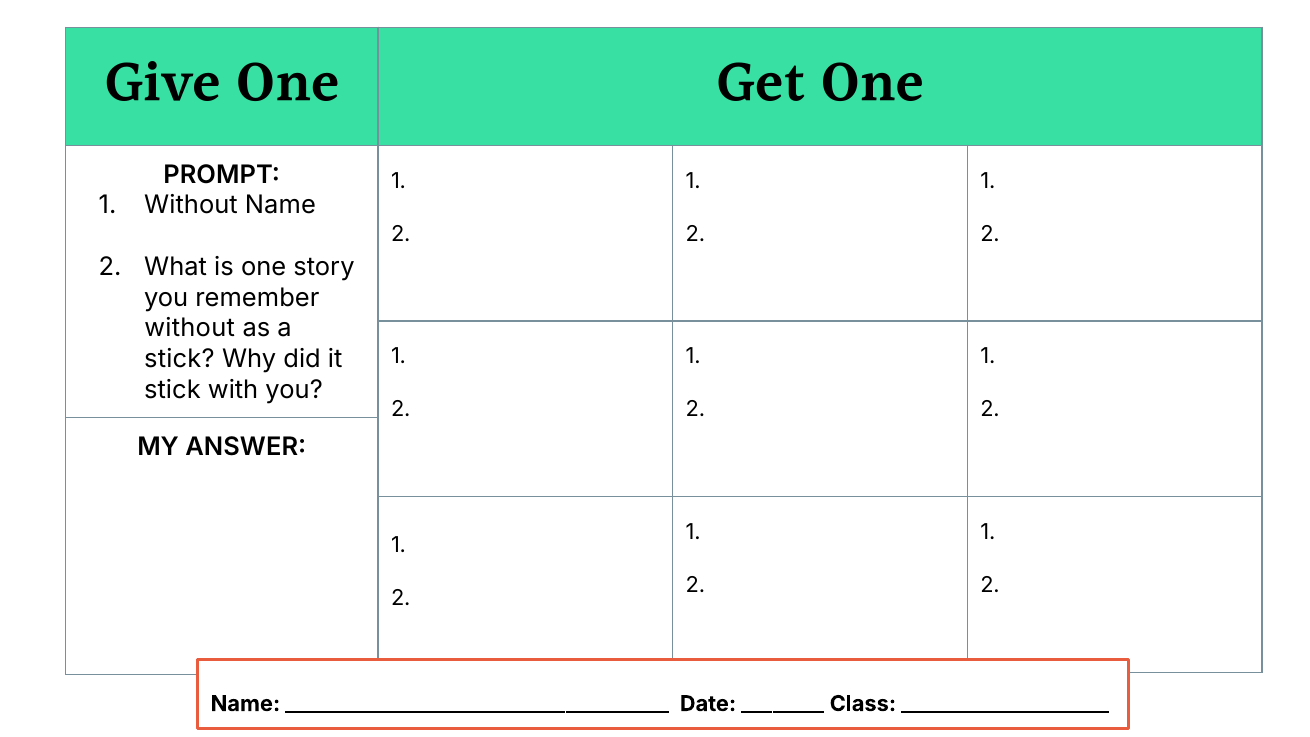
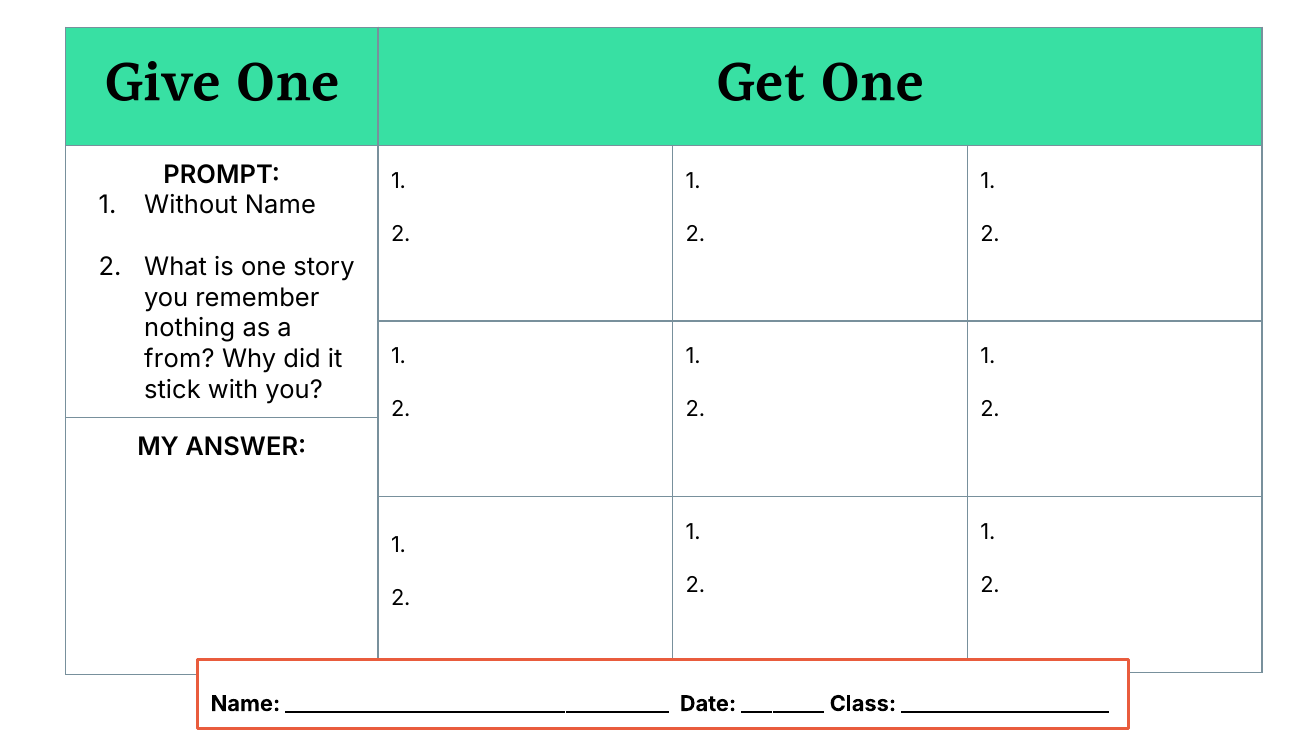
without: without -> nothing (190, 329)
stick: stick -> from (179, 359)
